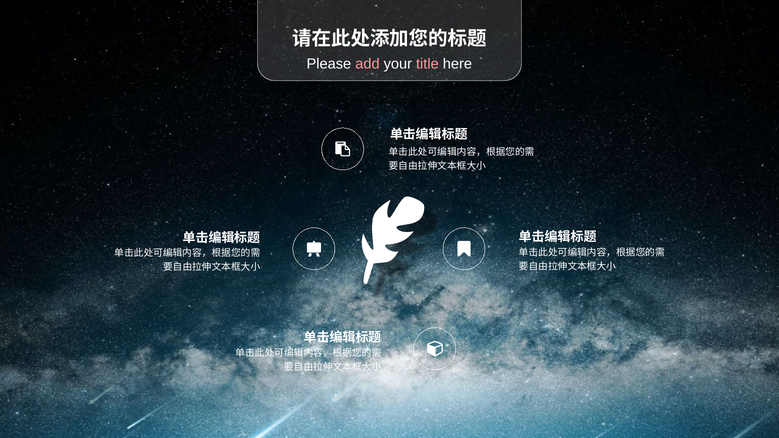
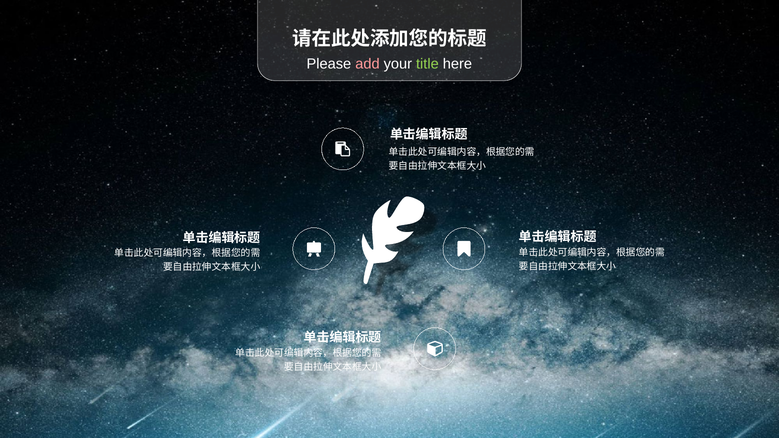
title colour: pink -> light green (427, 64)
